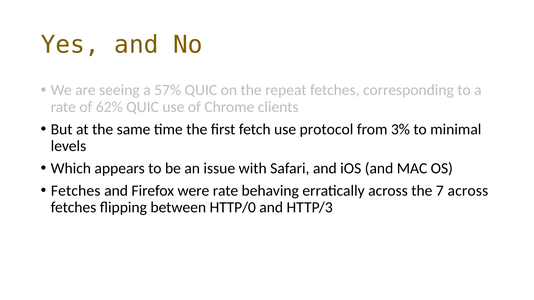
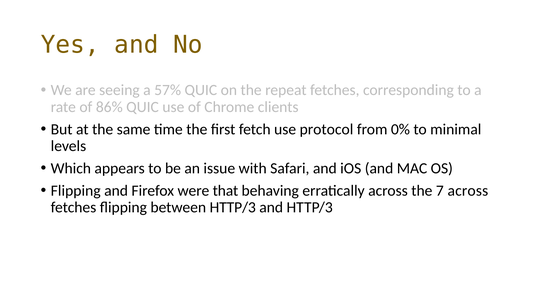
62%: 62% -> 86% (109, 107)
3%: 3% -> 0% (400, 129)
Fetches: Fetches -> Flipping (76, 191)
were rate: rate -> that (225, 191)
between HTTP/0: HTTP/0 -> HTTP/3 (233, 208)
